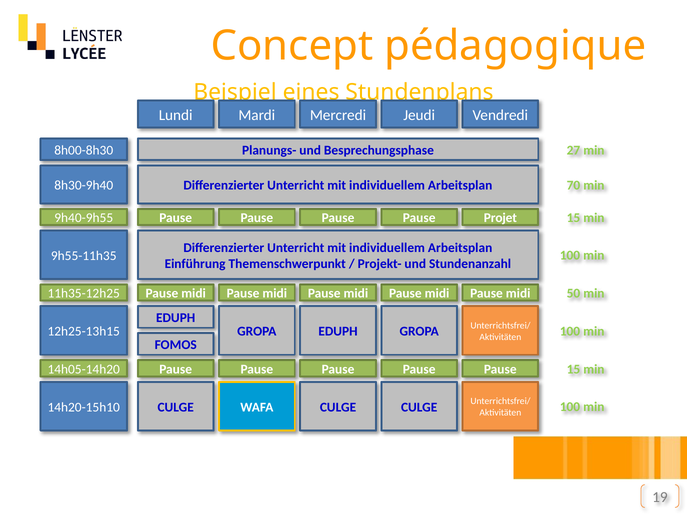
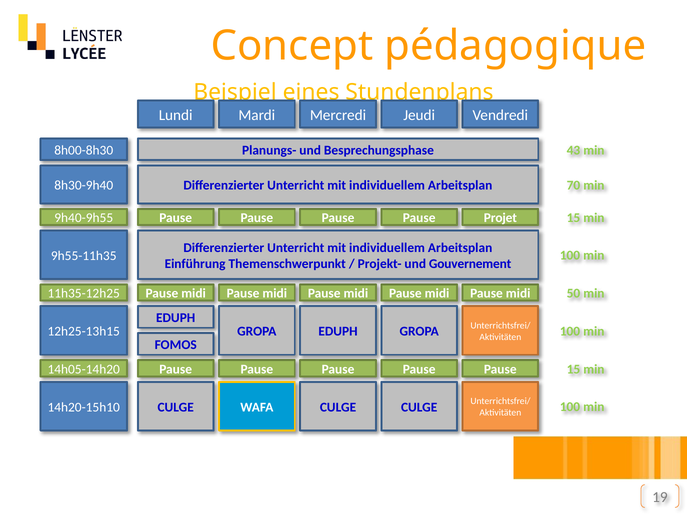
27: 27 -> 43 (573, 150)
Stundenanzahl: Stundenanzahl -> Gouvernement (470, 264)
